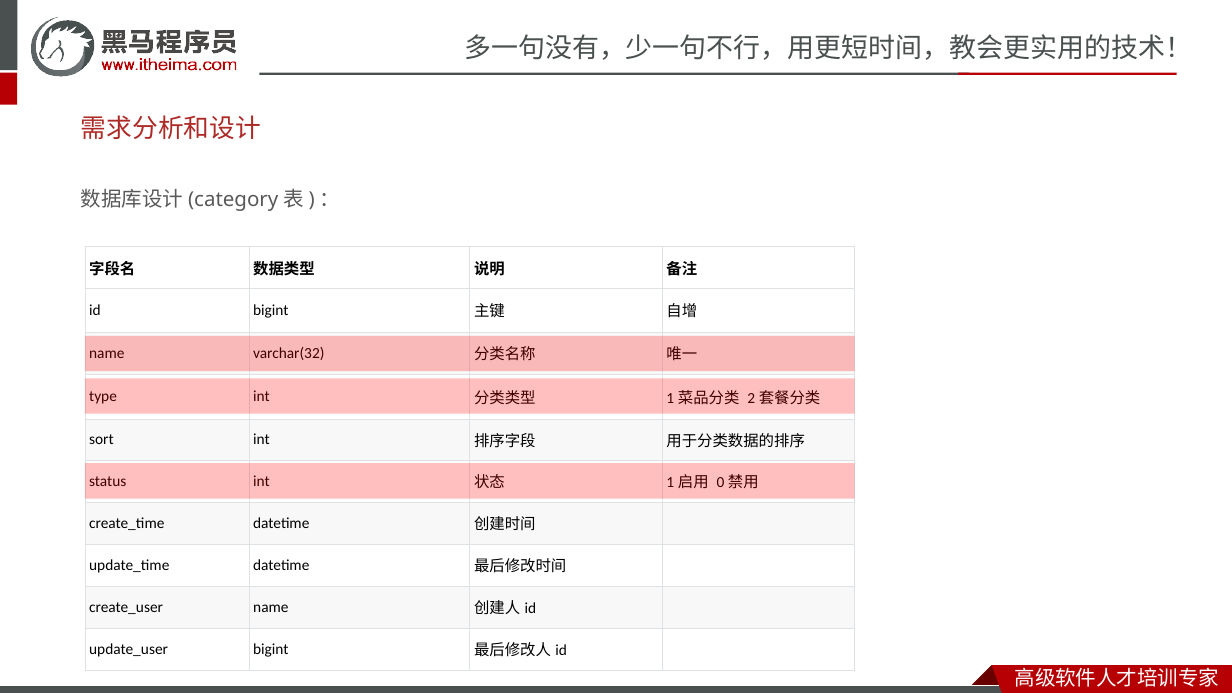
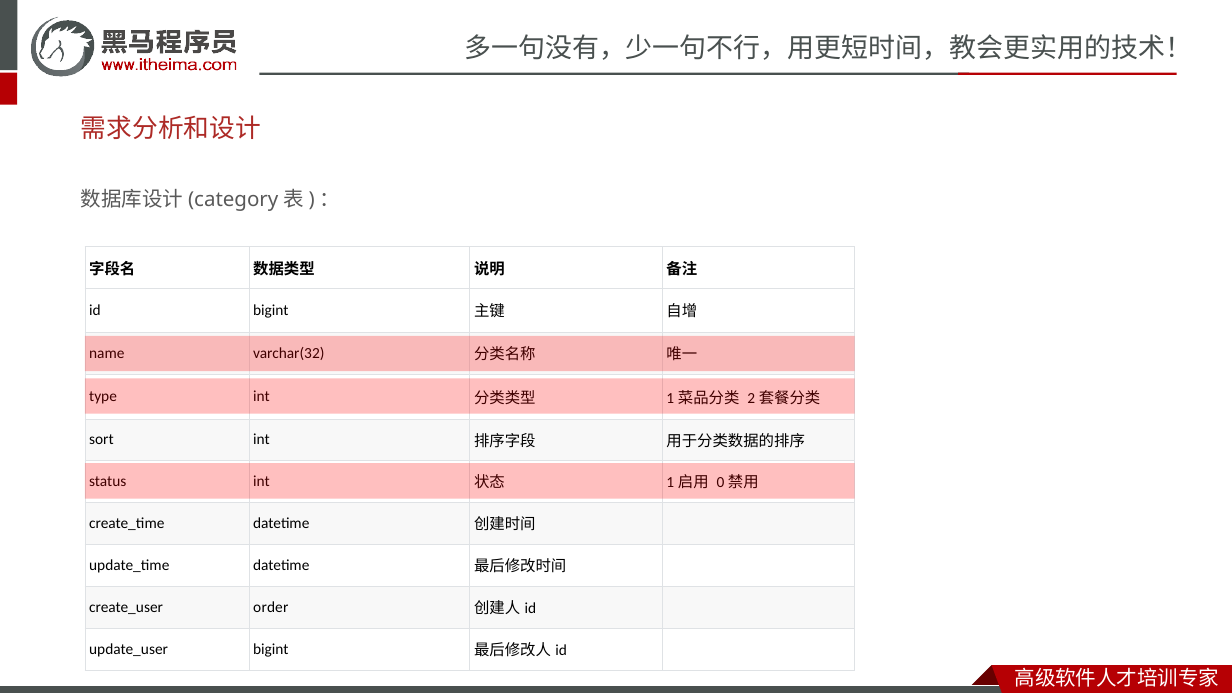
name: name -> order (271, 607)
